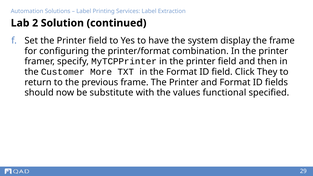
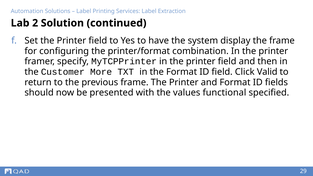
They: They -> Valid (267, 72)
substitute: substitute -> presented (112, 93)
